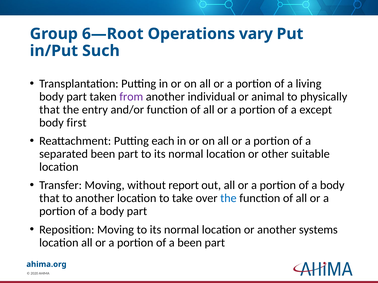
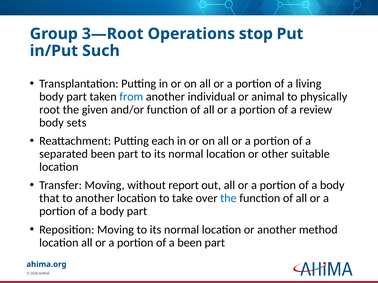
6—Root: 6—Root -> 3—Root (113, 34)
vary: vary -> stop (256, 34)
from colour: purple -> blue (131, 97)
that: that -> root (50, 110)
entry: entry -> given (95, 110)
except: except -> review (316, 110)
first: first -> sets (77, 123)
systems: systems -> method (318, 230)
